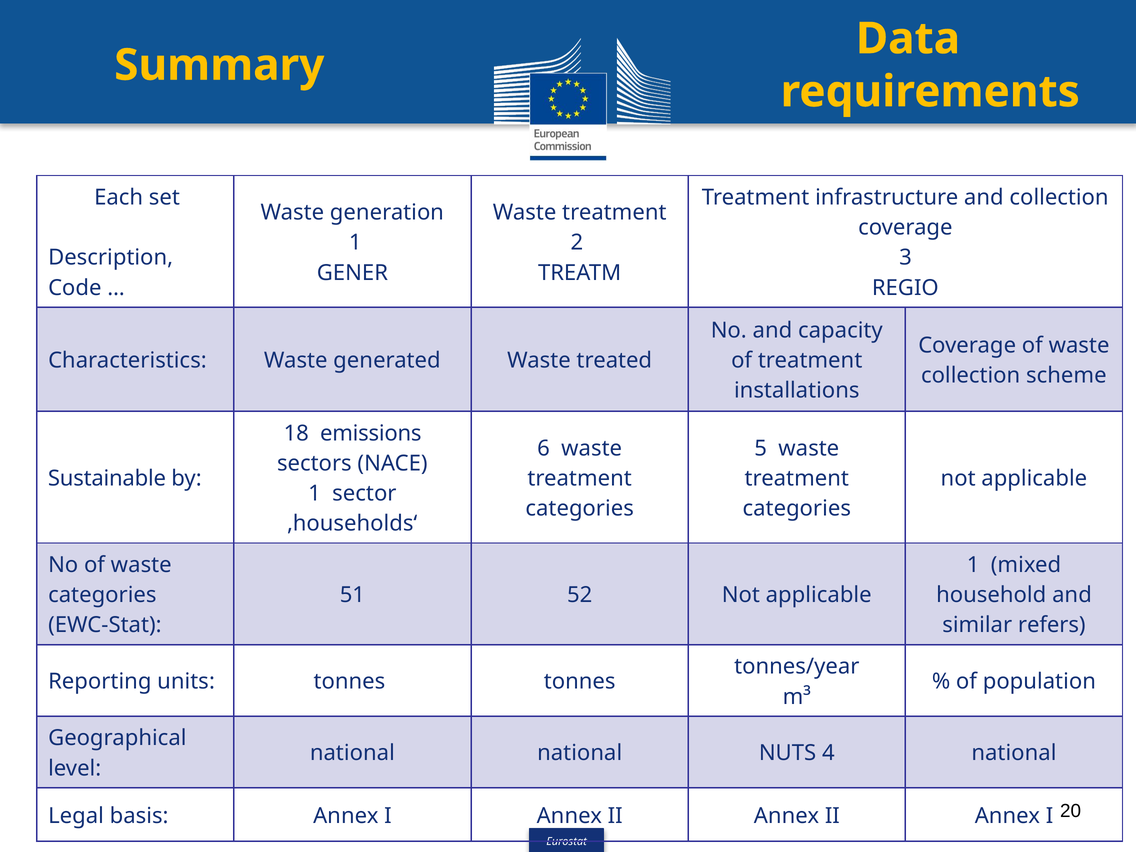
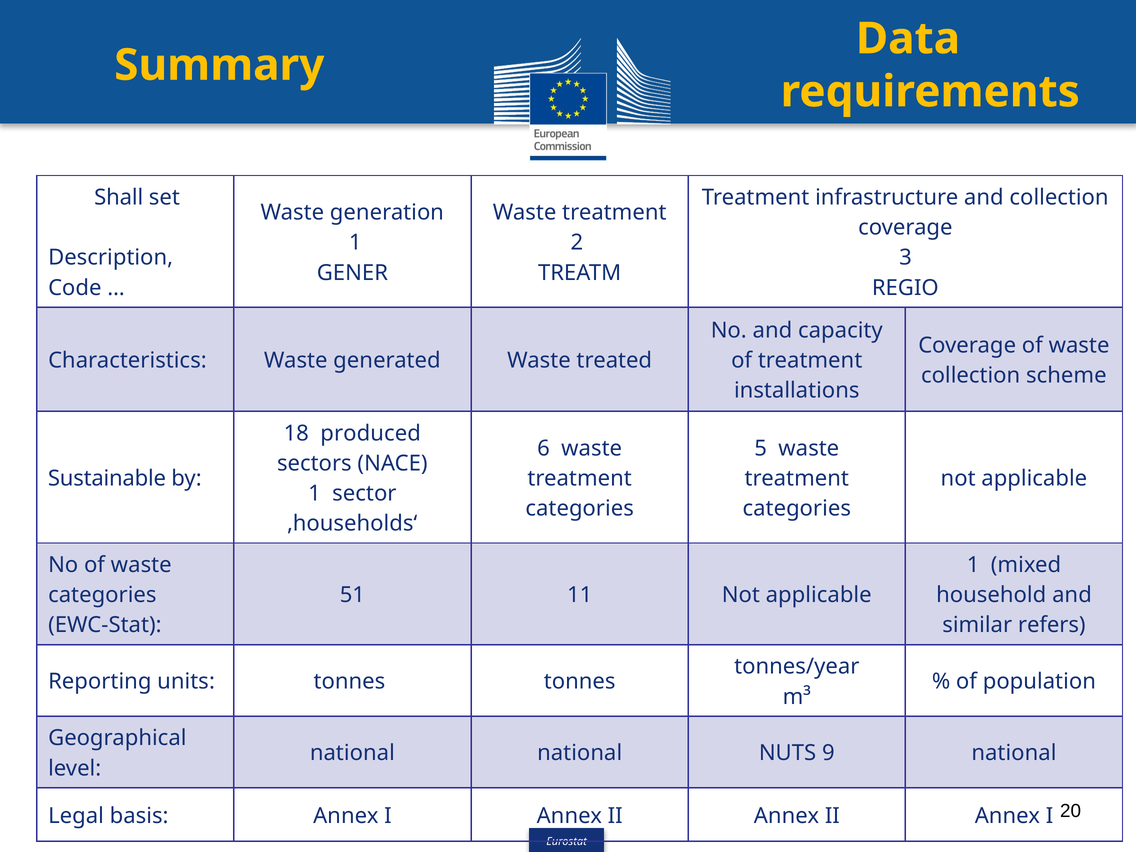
Each: Each -> Shall (119, 198)
emissions: emissions -> produced (371, 433)
52: 52 -> 11 (580, 595)
4: 4 -> 9 (828, 753)
